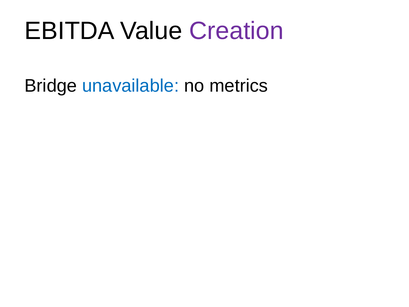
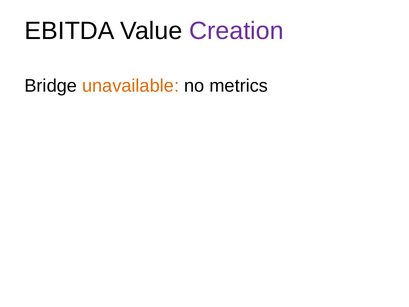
unavailable colour: blue -> orange (131, 86)
